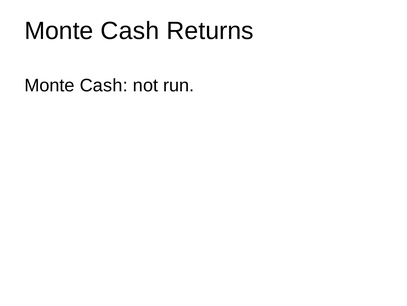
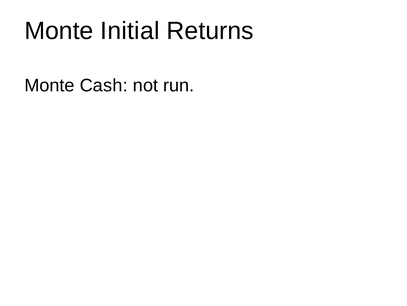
Cash: Cash -> Initial (130, 31)
